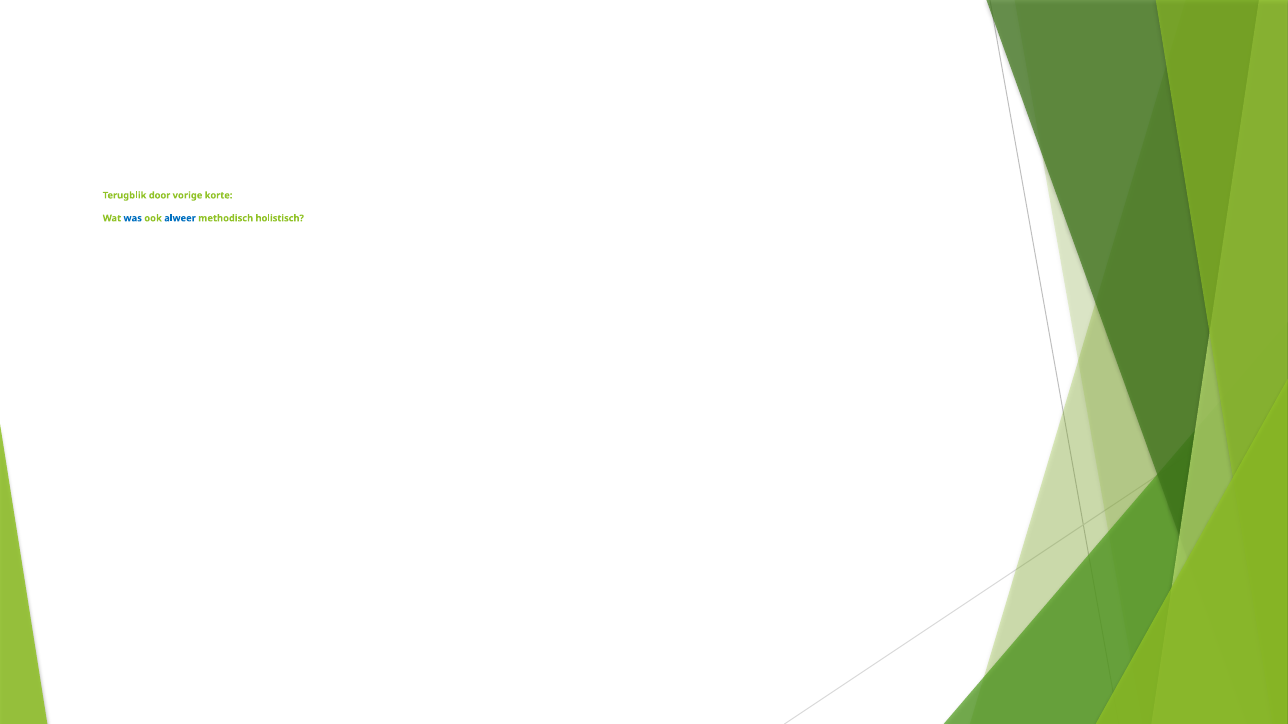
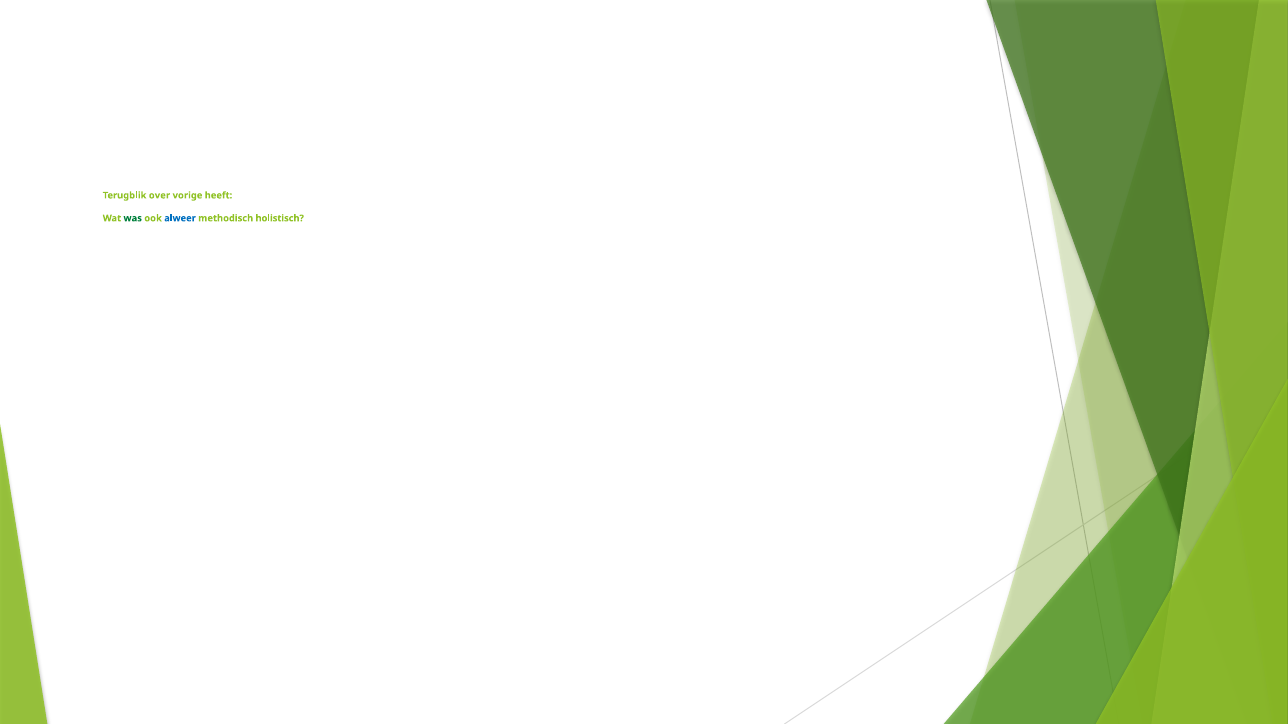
door: door -> over (159, 195)
korte: korte -> heeft (218, 195)
was colour: blue -> green (133, 218)
